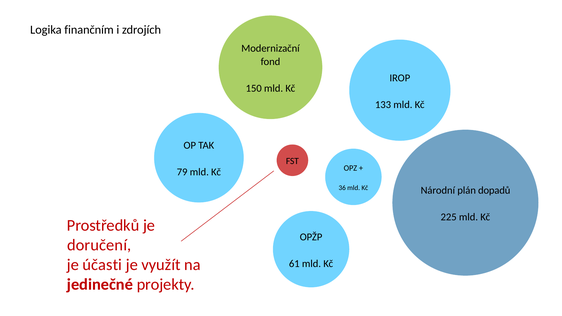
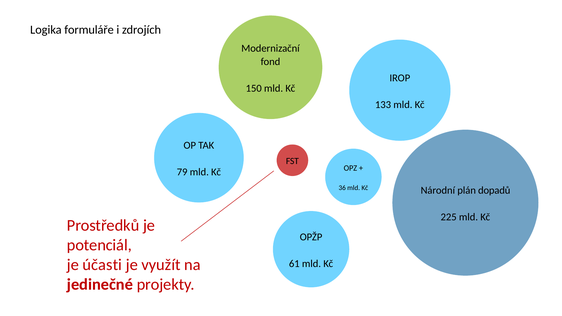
finančním: finančním -> formuláře (89, 30)
doručení: doručení -> potenciál (99, 245)
